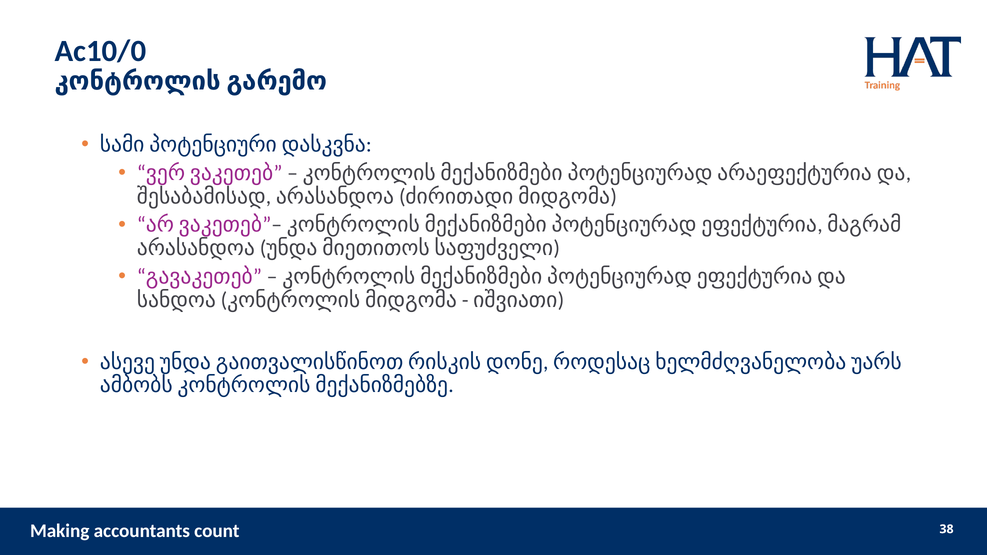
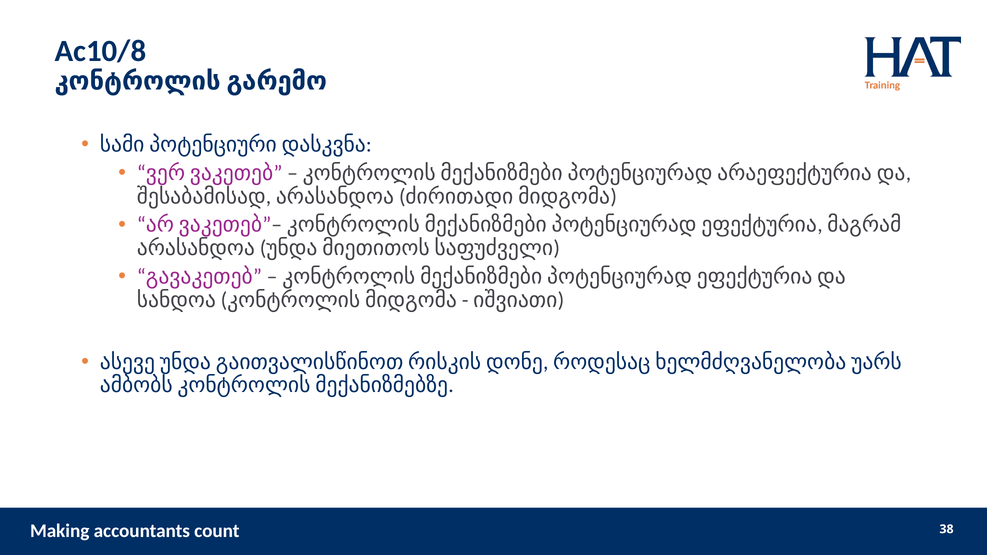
Ac10/0: Ac10/0 -> Ac10/8 (100, 51)
